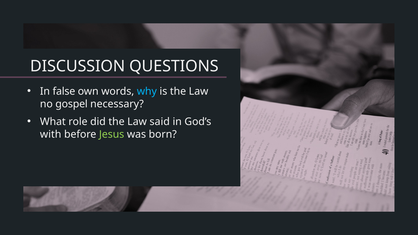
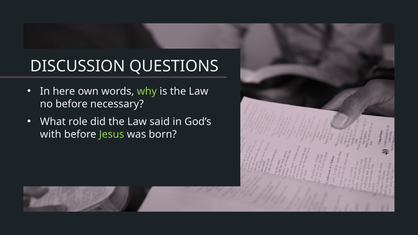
false: false -> here (64, 91)
why colour: light blue -> light green (147, 91)
no gospel: gospel -> before (72, 104)
